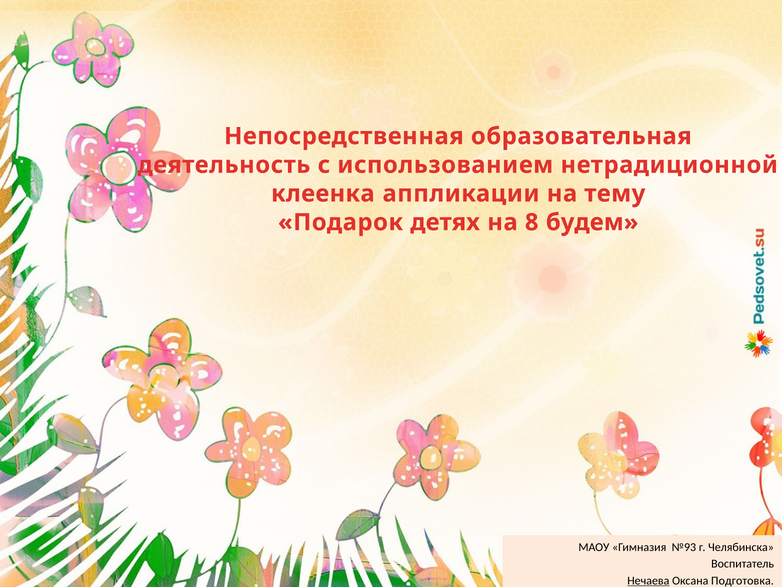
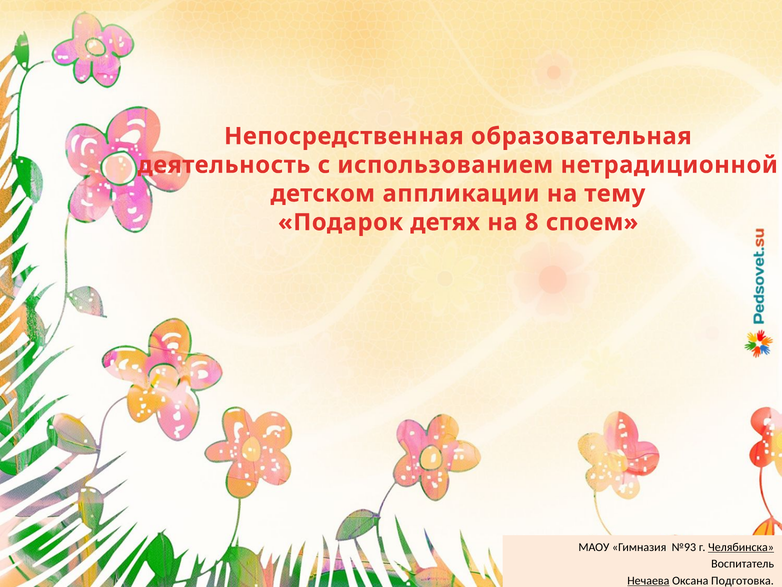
клеенка: клеенка -> детском (323, 193)
будем: будем -> споем (592, 222)
Челябинска underline: none -> present (741, 547)
